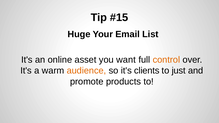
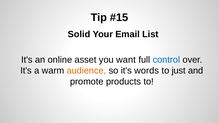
Huge: Huge -> Solid (79, 34)
control colour: orange -> blue (166, 60)
clients: clients -> words (147, 71)
